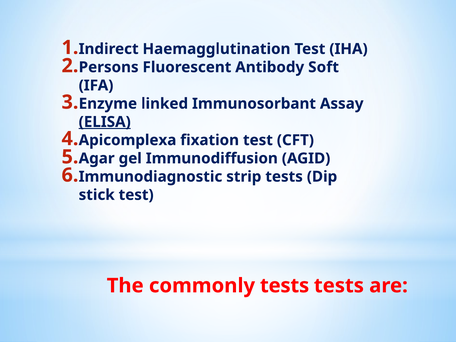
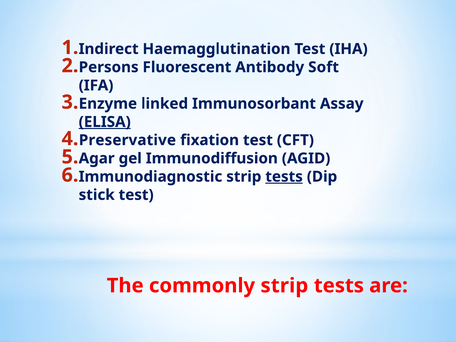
Apicomplexa: Apicomplexa -> Preservative (127, 140)
tests underline: none -> present (284, 177)
commonly tests: tests -> strip (284, 286)
